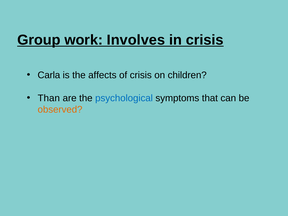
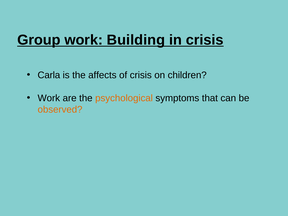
Involves: Involves -> Building (136, 40)
Than: Than -> Work (49, 98)
psychological colour: blue -> orange (124, 98)
